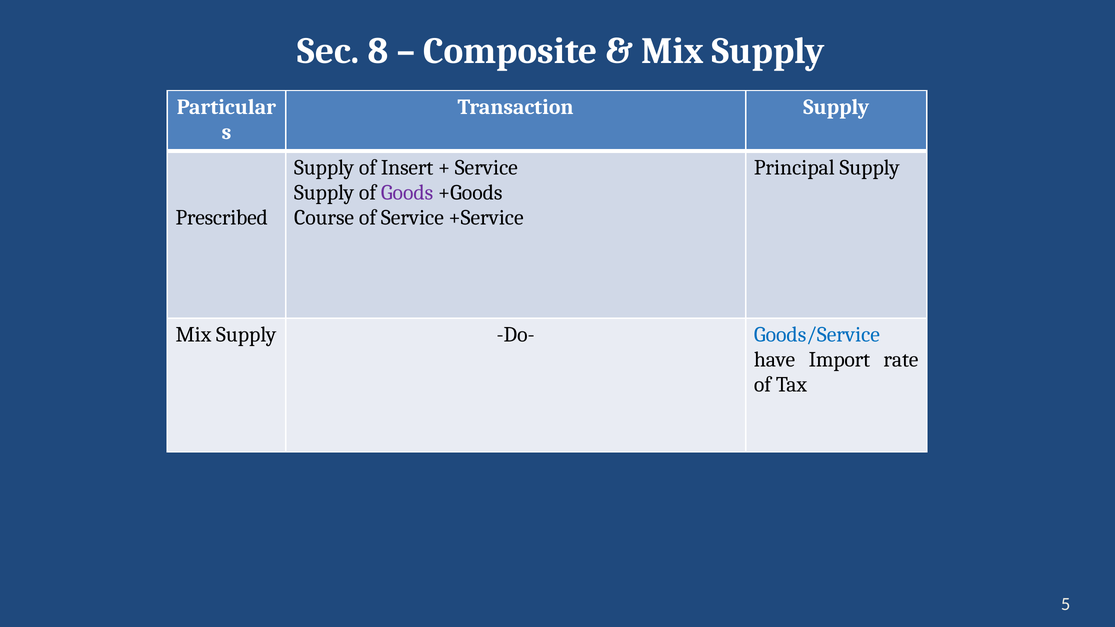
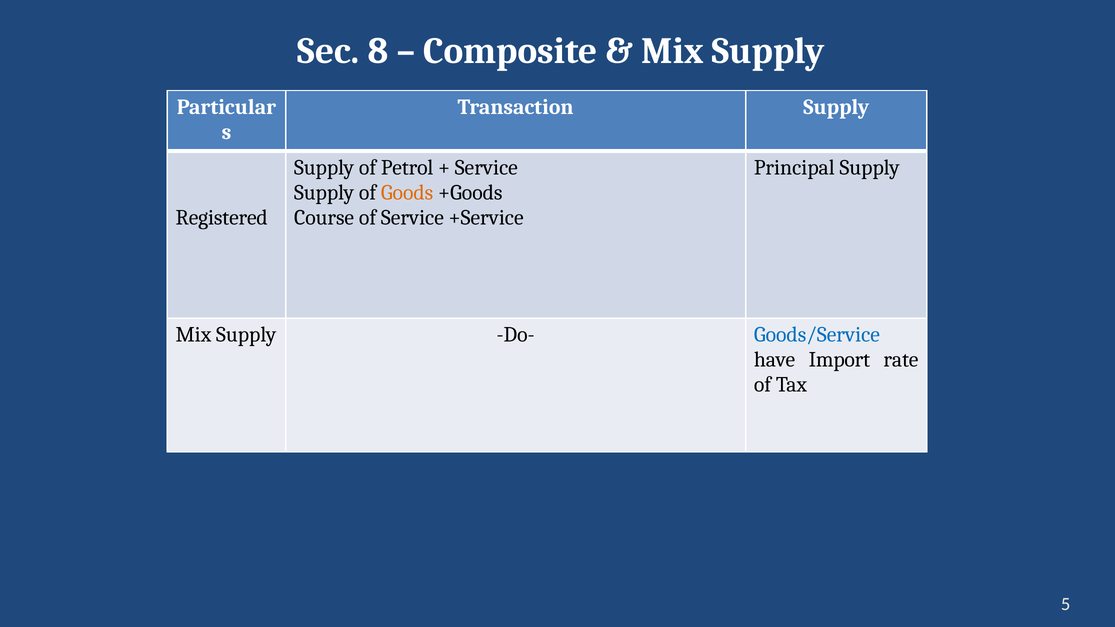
Insert: Insert -> Petrol (407, 168)
Goods colour: purple -> orange (407, 193)
Prescribed: Prescribed -> Registered (222, 217)
